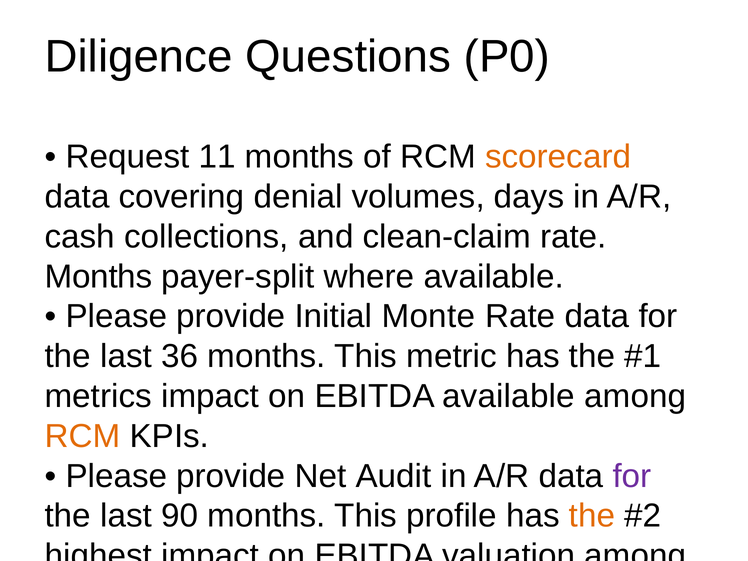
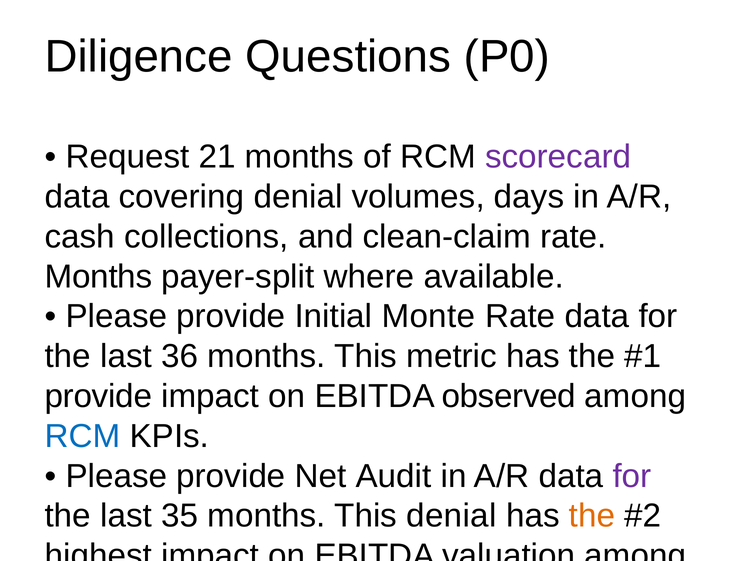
11: 11 -> 21 (217, 157)
scorecard colour: orange -> purple (558, 157)
metrics: metrics -> provide (98, 396)
EBITDA available: available -> observed (509, 396)
RCM colour: orange -> blue (83, 436)
90: 90 -> 35 (180, 516)
This profile: profile -> denial (451, 516)
